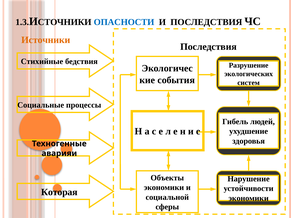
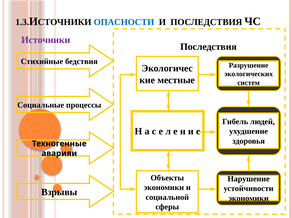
Источники colour: orange -> purple (46, 40)
события: события -> местные (176, 80)
Которая: Которая -> Взрывы (59, 192)
